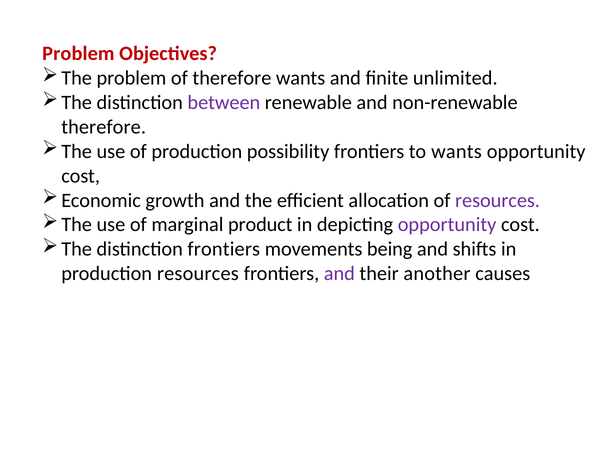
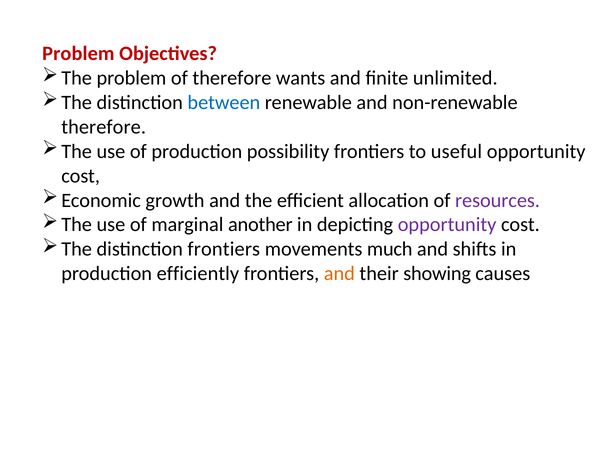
between colour: purple -> blue (224, 103)
to wants: wants -> useful (456, 151)
product: product -> another (260, 225)
being: being -> much (390, 249)
production resources: resources -> efficiently (198, 273)
and colour: purple -> orange (339, 273)
another: another -> showing (437, 273)
